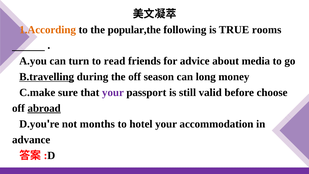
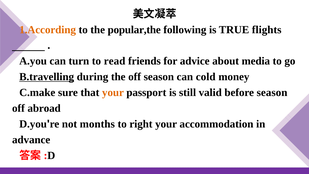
rooms: rooms -> flights (267, 30)
long: long -> cold (206, 77)
your colour: purple -> orange (113, 92)
before choose: choose -> season (272, 92)
abroad underline: present -> none (44, 108)
hotel: hotel -> right (141, 124)
